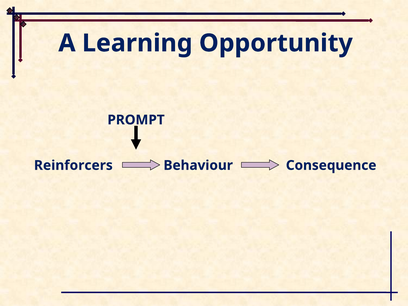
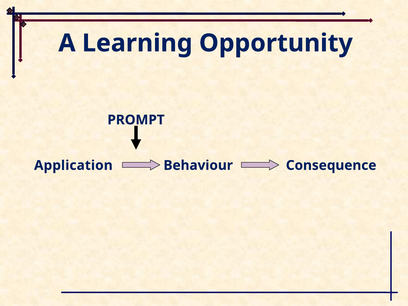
Reinforcers: Reinforcers -> Application (73, 165)
